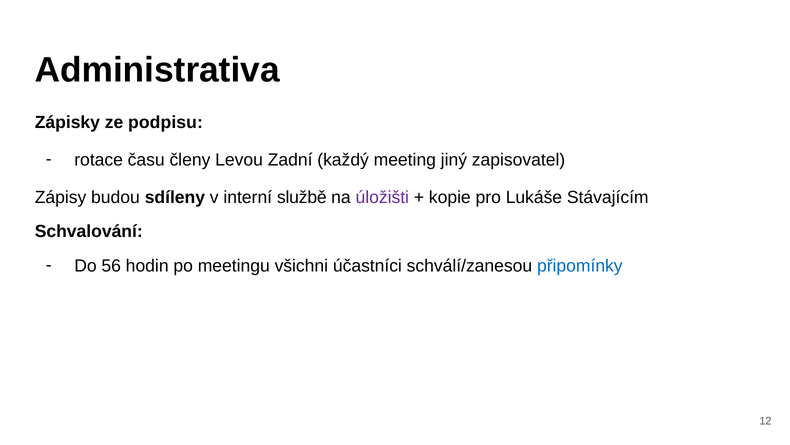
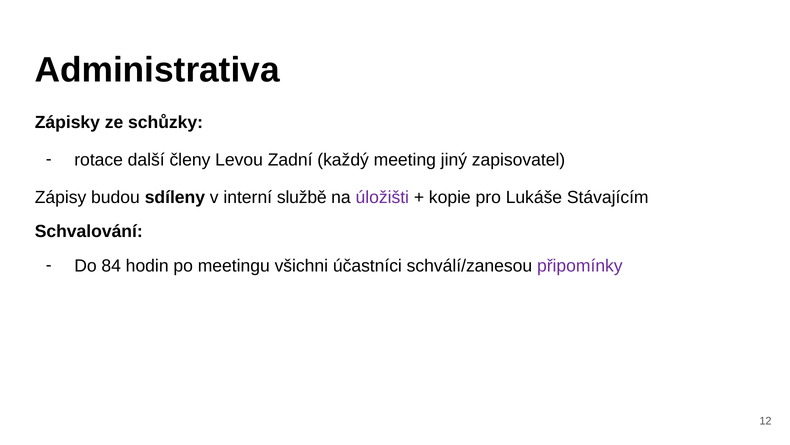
podpisu: podpisu -> schůzky (166, 122)
času: času -> další (146, 160)
56: 56 -> 84 (111, 265)
připomínky colour: blue -> purple (580, 265)
